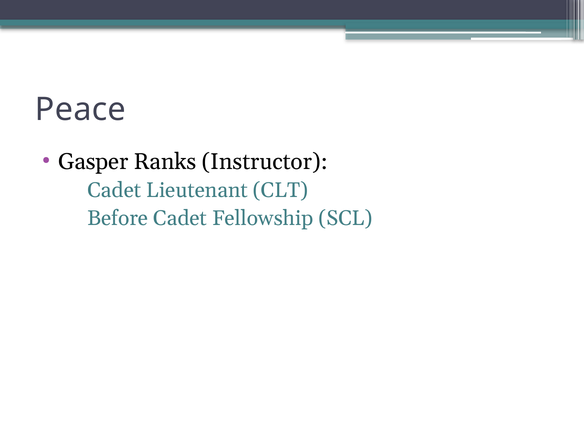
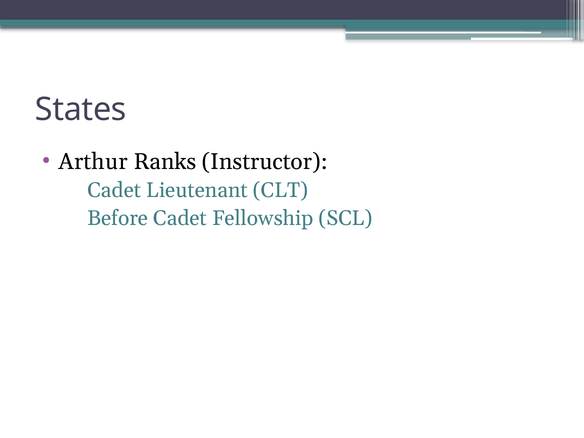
Peace: Peace -> States (81, 109)
Gasper: Gasper -> Arthur (93, 162)
